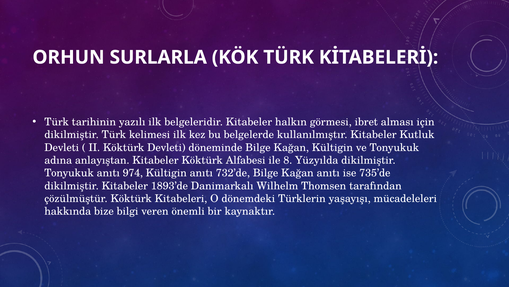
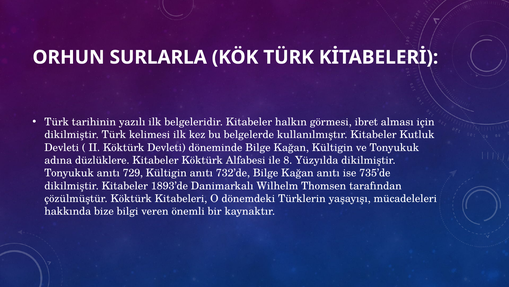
anlayıştan: anlayıştan -> düzlüklere (102, 160)
974: 974 -> 729 (133, 173)
